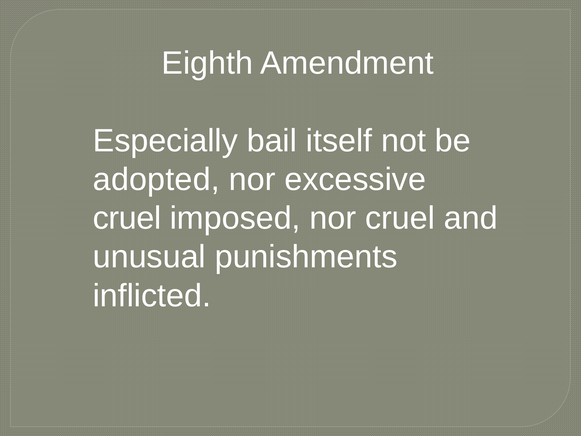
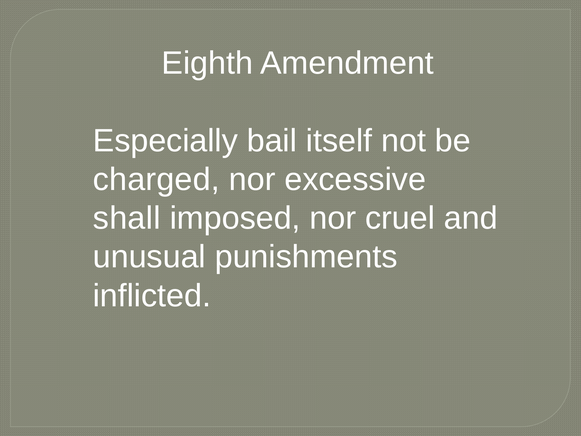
adopted: adopted -> charged (156, 179)
cruel: cruel -> shall (127, 218)
